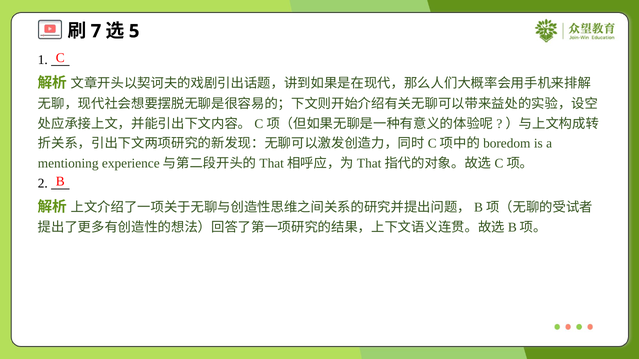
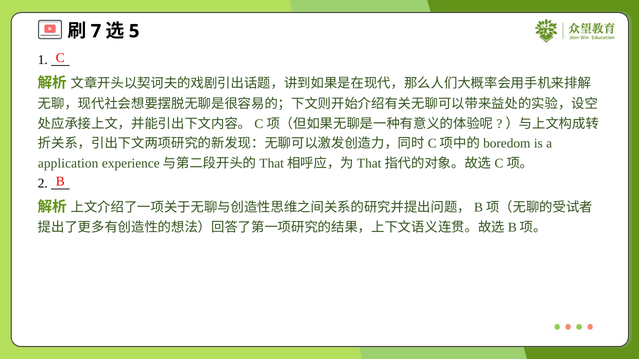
mentioning: mentioning -> application (68, 164)
